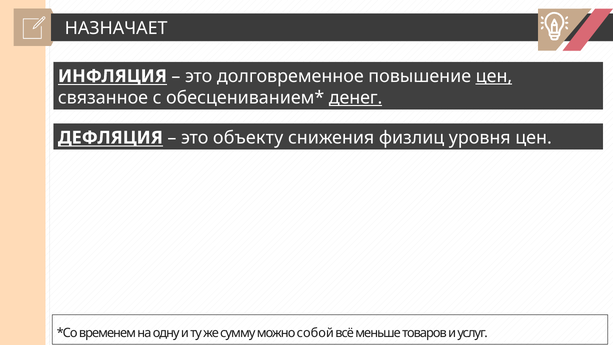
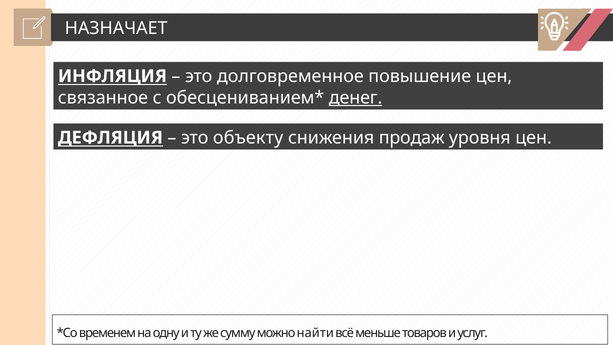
цен underline: present -> none (494, 76)
физлиц: физлиц -> продаж (412, 138)
собой: собой -> найти (315, 333)
